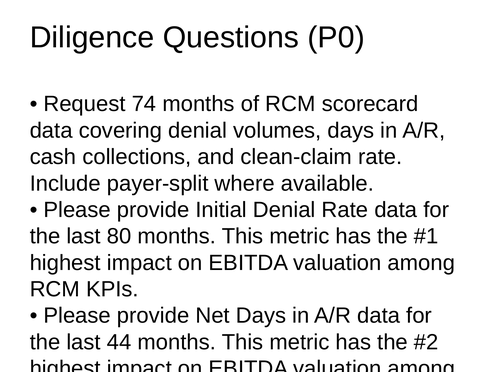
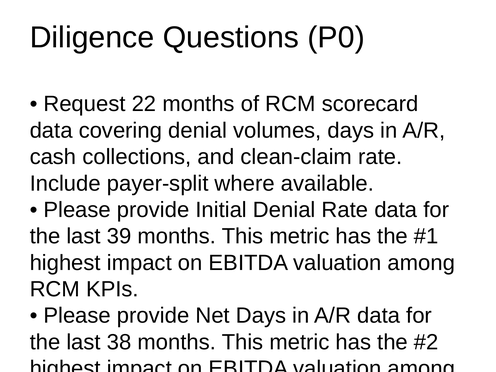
74: 74 -> 22 (144, 104)
80: 80 -> 39 (119, 236)
44: 44 -> 38 (119, 342)
